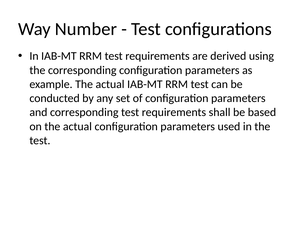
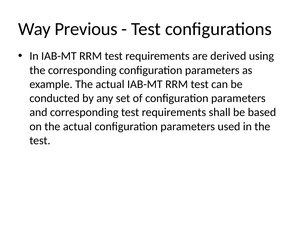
Number: Number -> Previous (86, 29)
